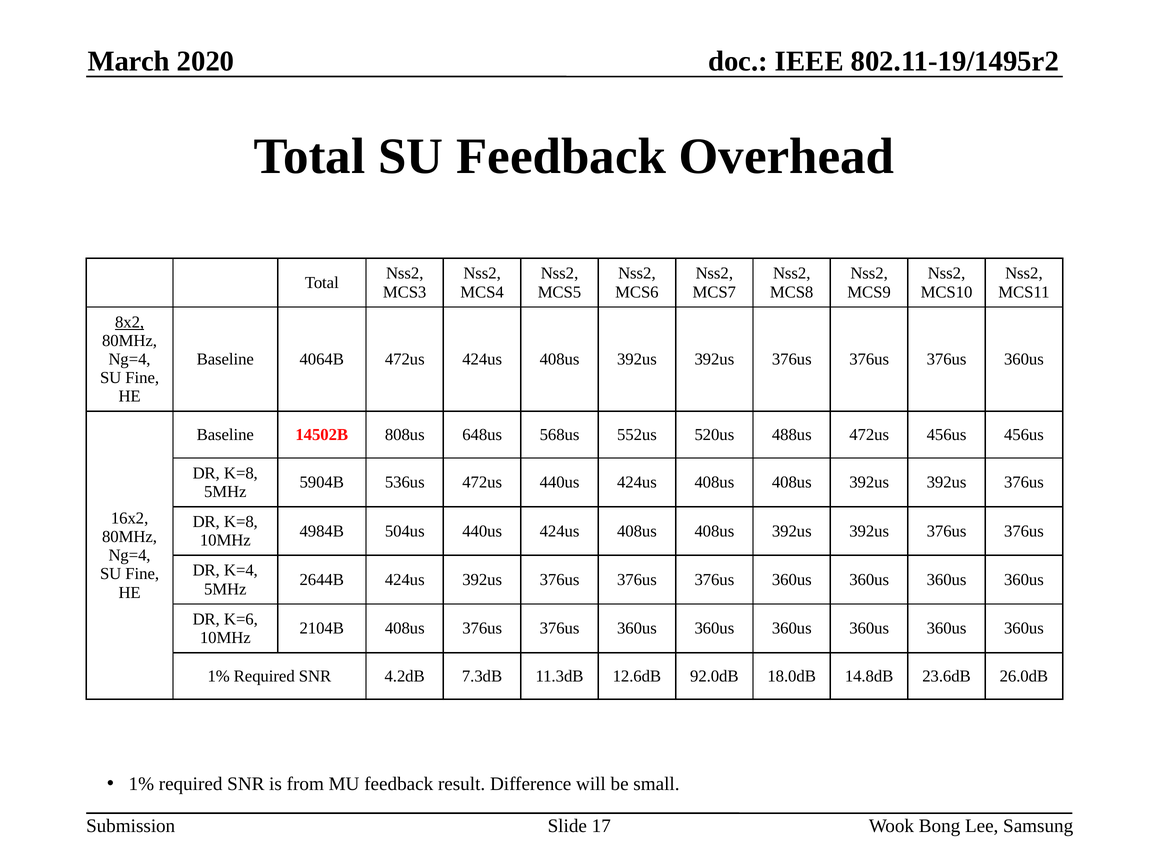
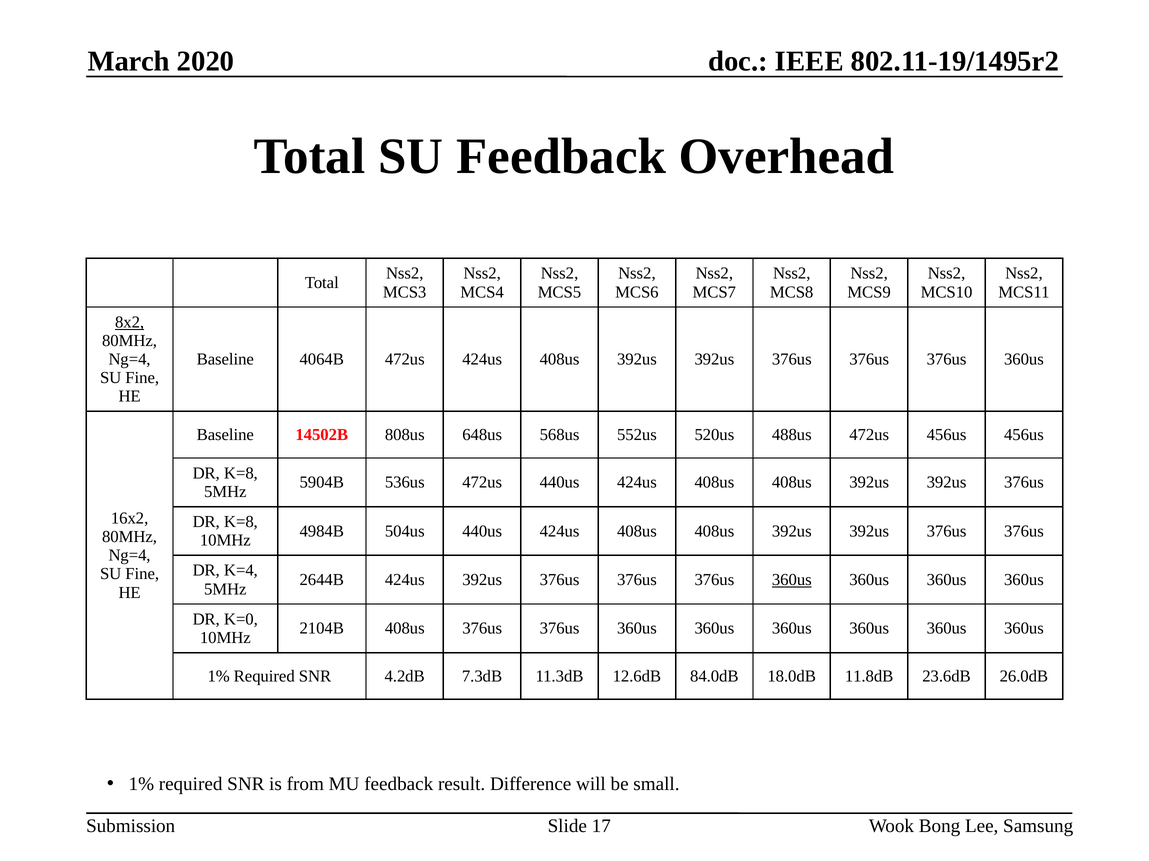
360us underline: none -> present (792, 580)
K=6: K=6 -> K=0 (241, 620)
92.0dB: 92.0dB -> 84.0dB (714, 677)
14.8dB: 14.8dB -> 11.8dB (869, 677)
